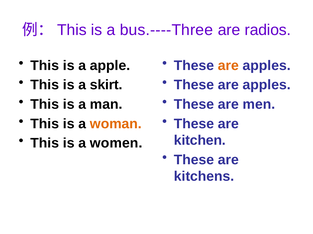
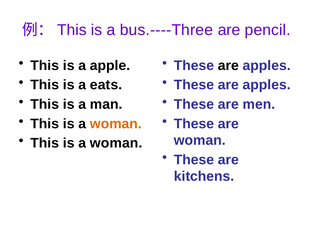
radios: radios -> pencil (268, 30)
are colour: orange -> black (228, 66)
skirt: skirt -> eats (106, 85)
kitchen: kitchen -> woman (200, 141)
women: women -> woman (116, 144)
